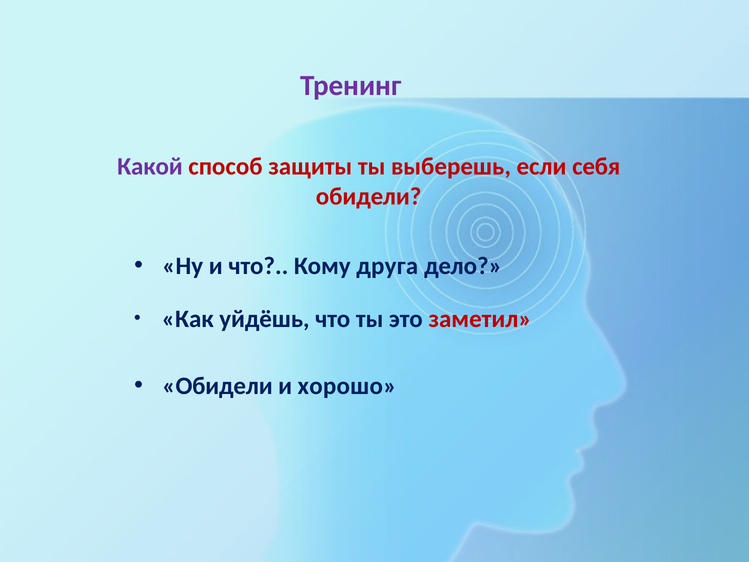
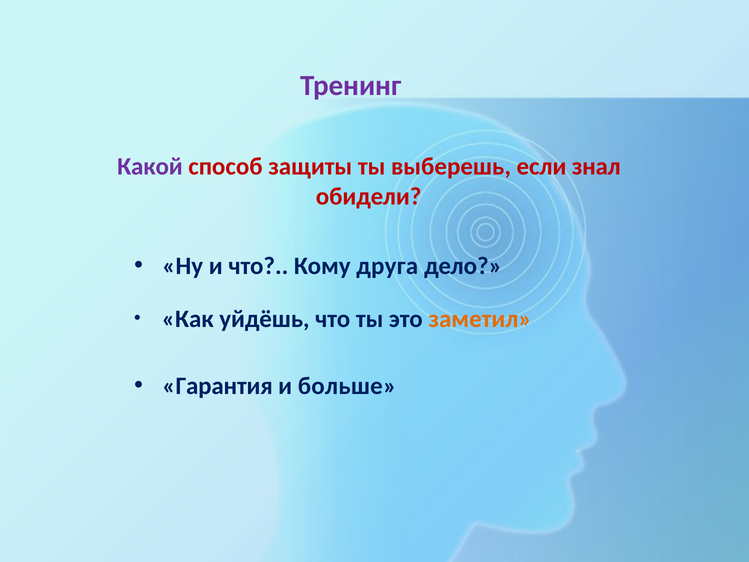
себя: себя -> знал (596, 166)
заметил colour: red -> orange (480, 319)
Обидели: Обидели -> Гарантия (217, 386)
хорошо: хорошо -> больше (347, 386)
